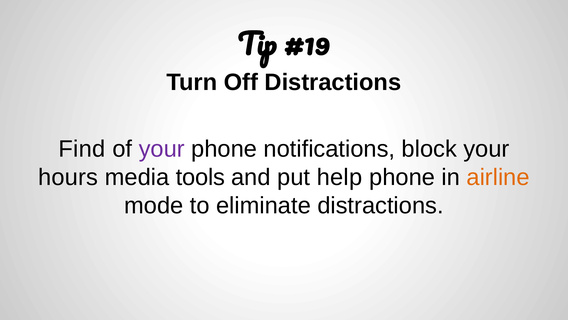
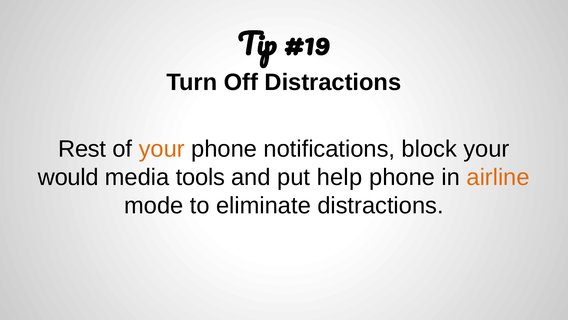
Find: Find -> Rest (82, 149)
your colour: purple -> orange (162, 149)
hours: hours -> would (68, 177)
